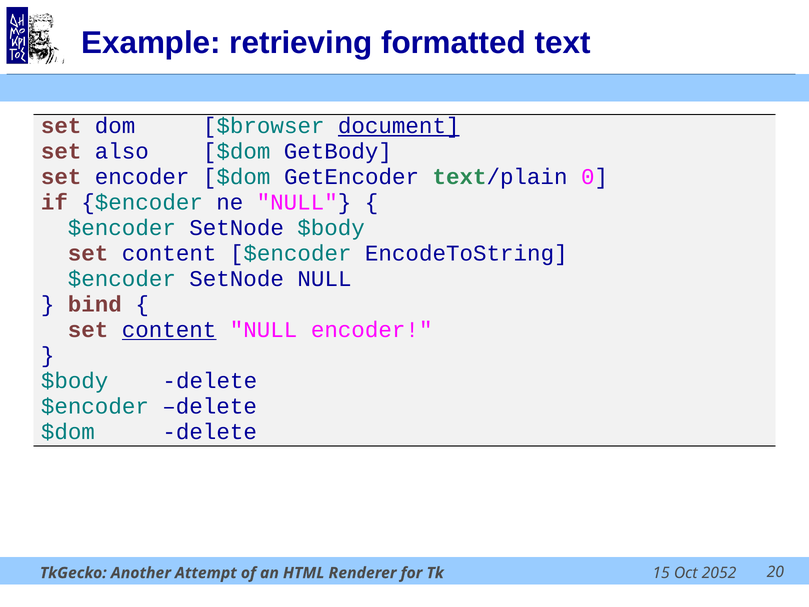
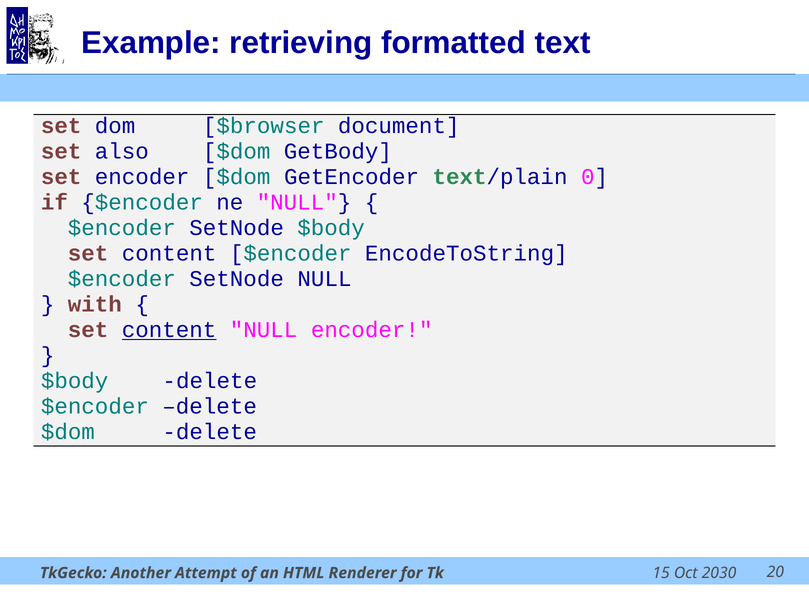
document underline: present -> none (399, 126)
bind: bind -> with (95, 304)
2052: 2052 -> 2030 (719, 573)
